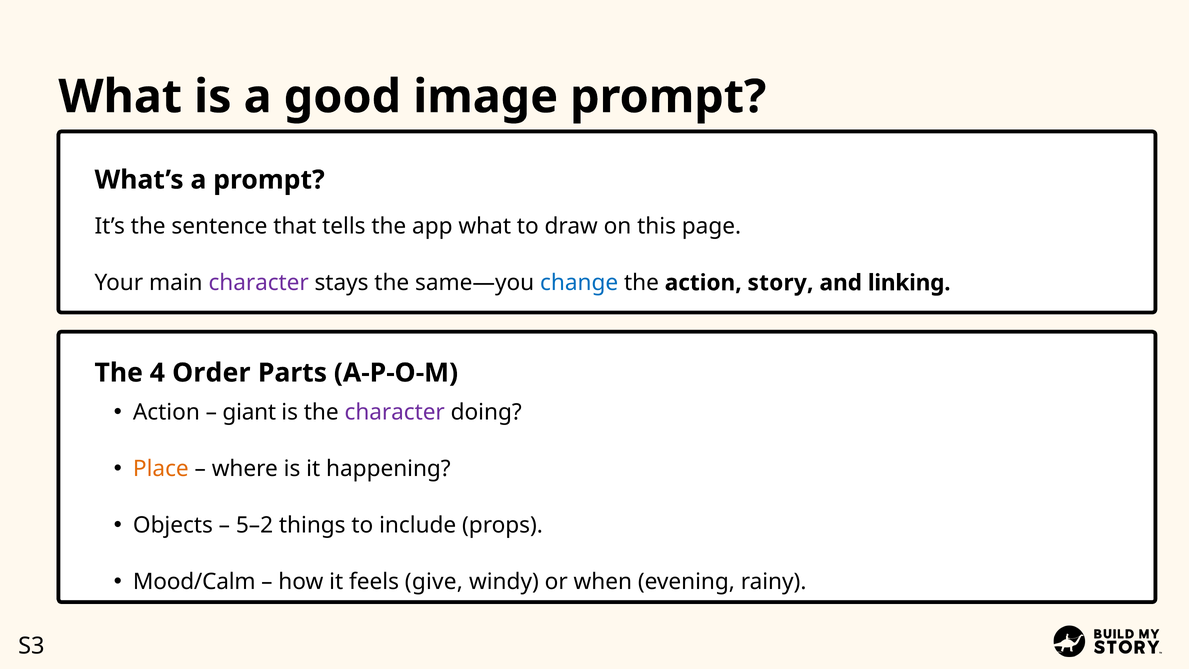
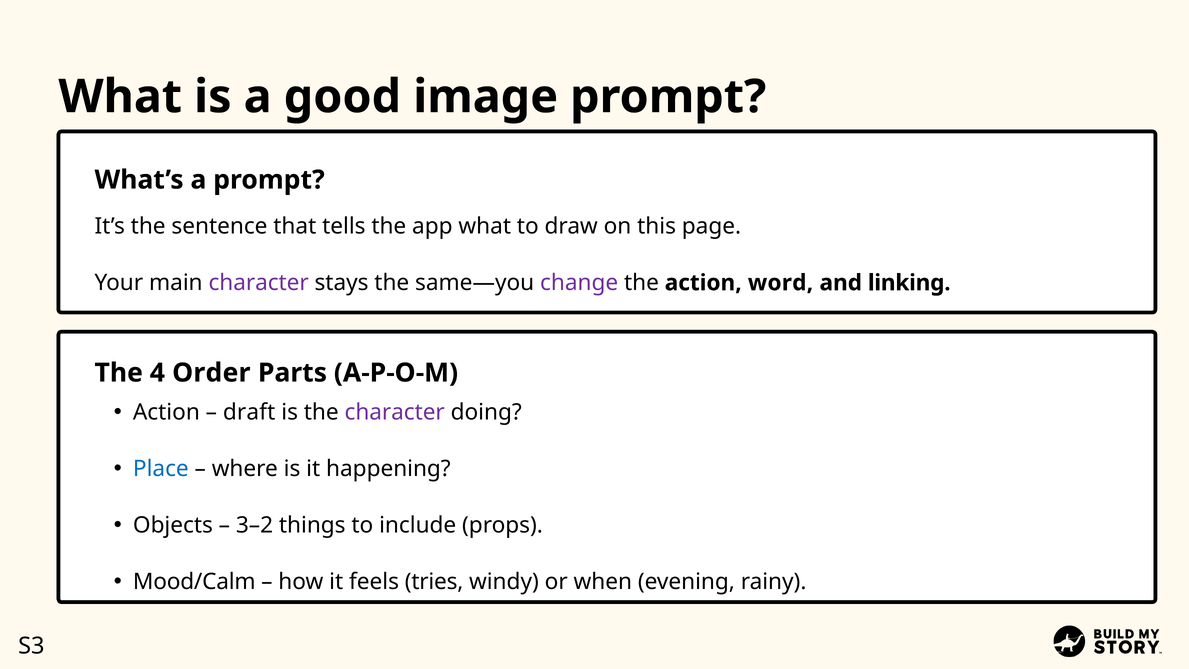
change colour: blue -> purple (579, 283)
story: story -> word (780, 283)
giant: giant -> draft (249, 412)
Place colour: orange -> blue (161, 469)
5–2: 5–2 -> 3–2 (255, 525)
give: give -> tries (434, 582)
